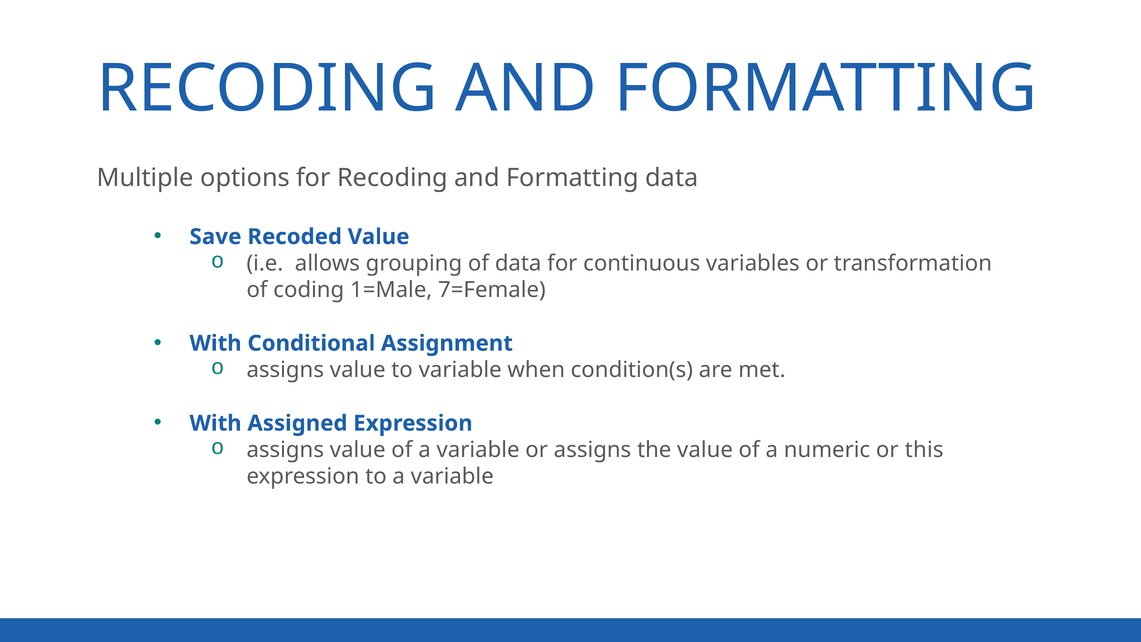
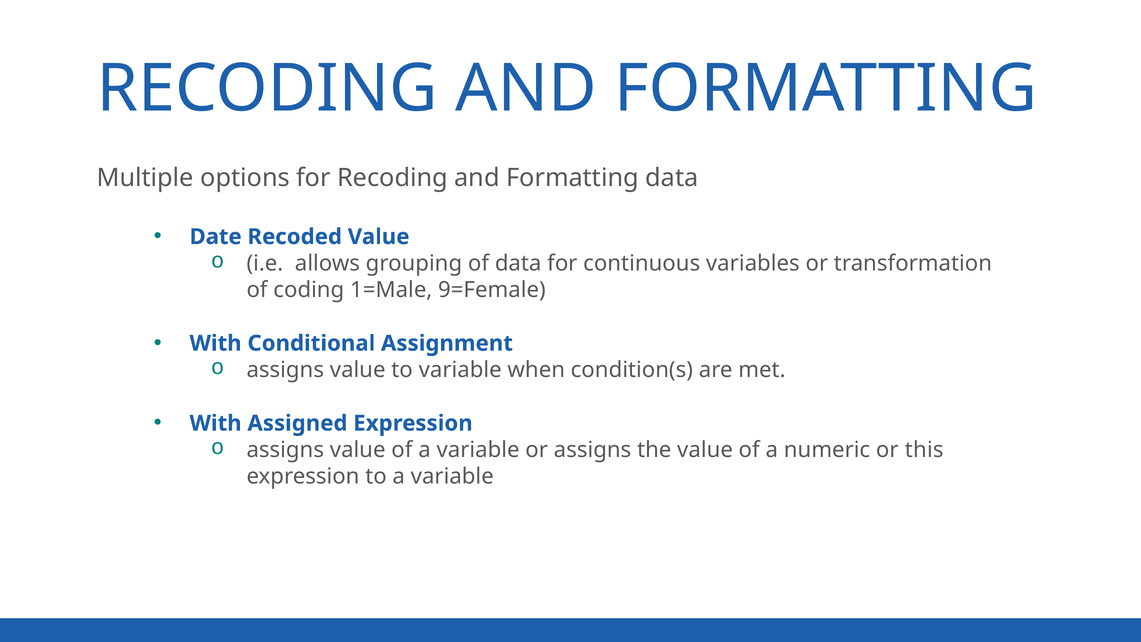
Save: Save -> Date (216, 237)
7=Female: 7=Female -> 9=Female (492, 290)
